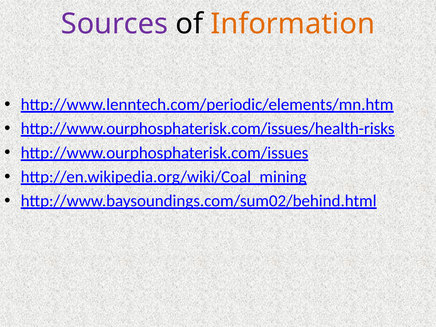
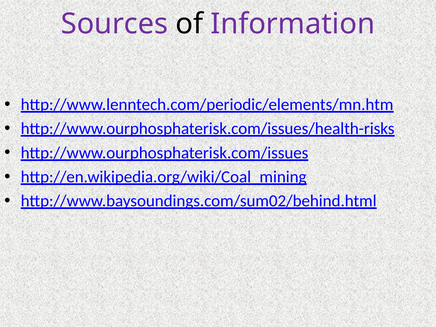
Information colour: orange -> purple (293, 24)
